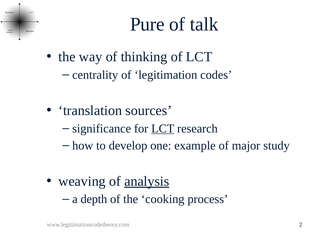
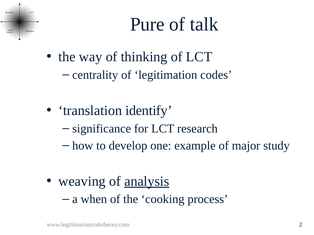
sources: sources -> identify (149, 111)
LCT underline: present -> none (163, 129)
depth: depth -> when (94, 200)
